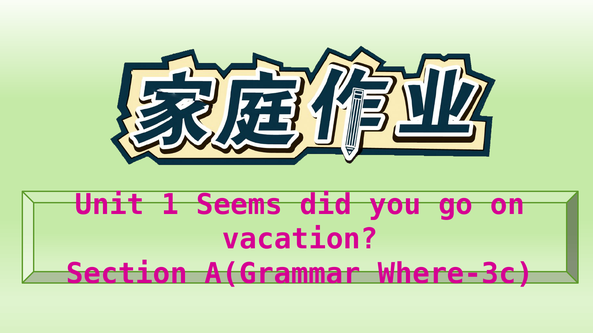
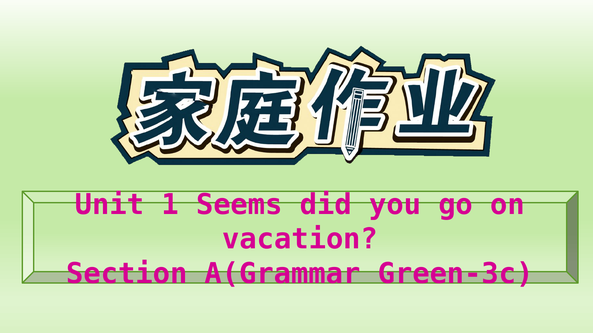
Where-3c: Where-3c -> Green-3c (456, 274)
